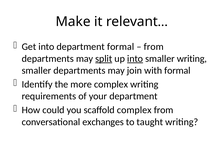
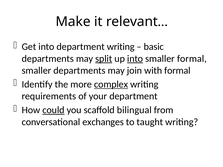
department formal: formal -> writing (121, 47)
from: from -> basic (154, 47)
smaller writing: writing -> formal (192, 59)
complex underline: none -> present (111, 84)
could underline: none -> present (53, 110)
scaffold complex: complex -> bilingual (134, 110)
